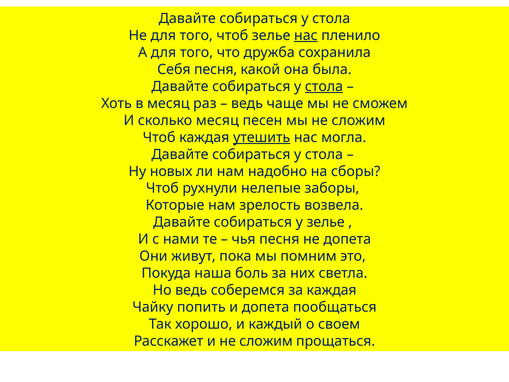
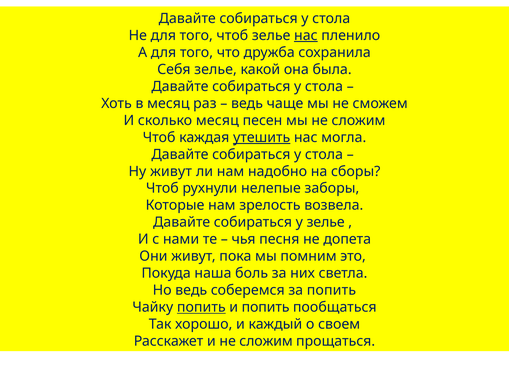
Себя песня: песня -> зелье (216, 69)
стола underline: present -> none (324, 86)
Ну новых: новых -> живут (171, 171)
за каждая: каждая -> попить (331, 290)
попить underline: none -> present (201, 307)
и допета: допета -> попить (266, 307)
